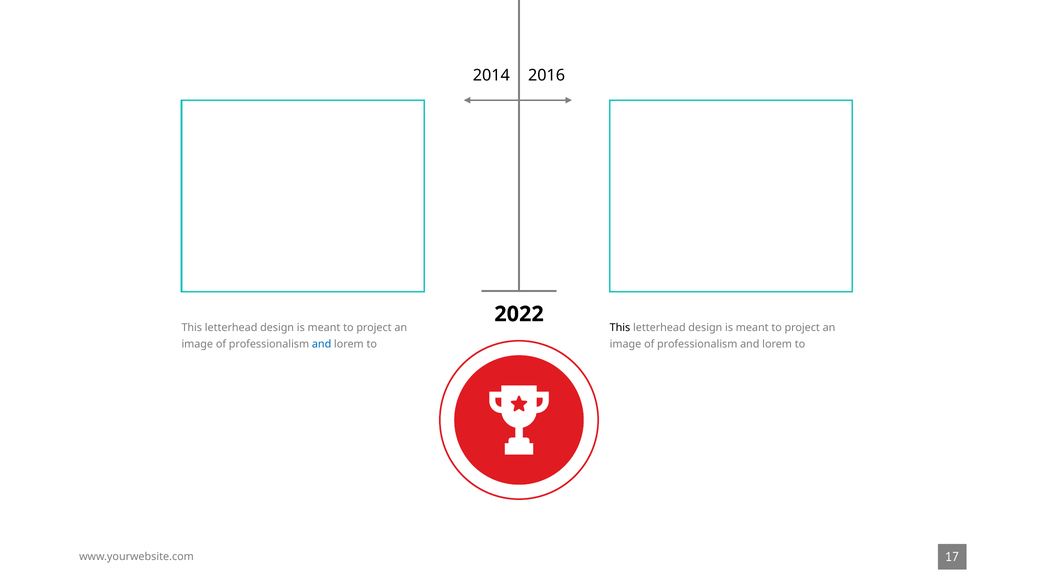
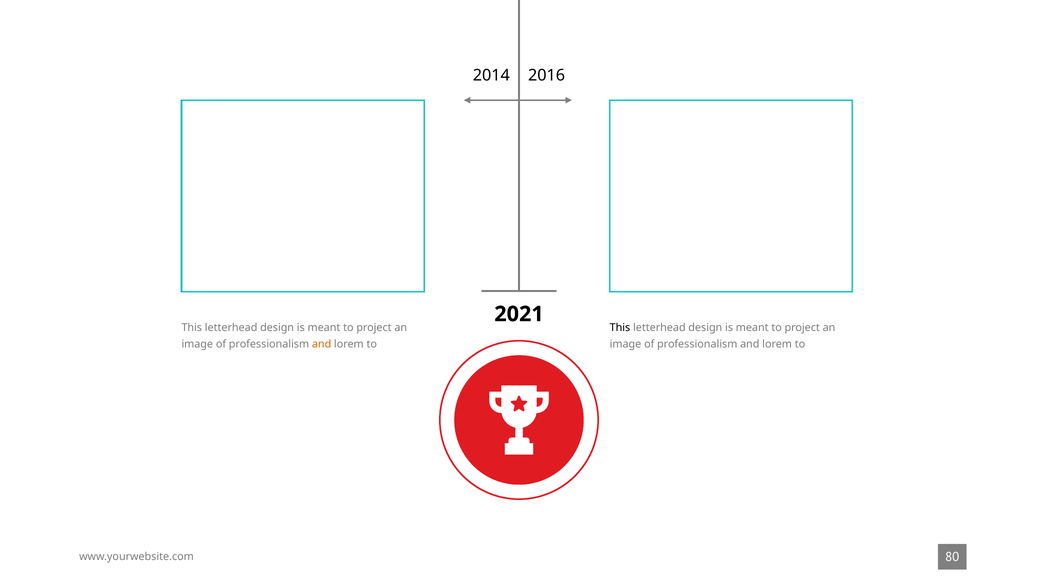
2022: 2022 -> 2021 (519, 314)
and colour: blue -> orange (322, 344)
17: 17 -> 80 (952, 557)
